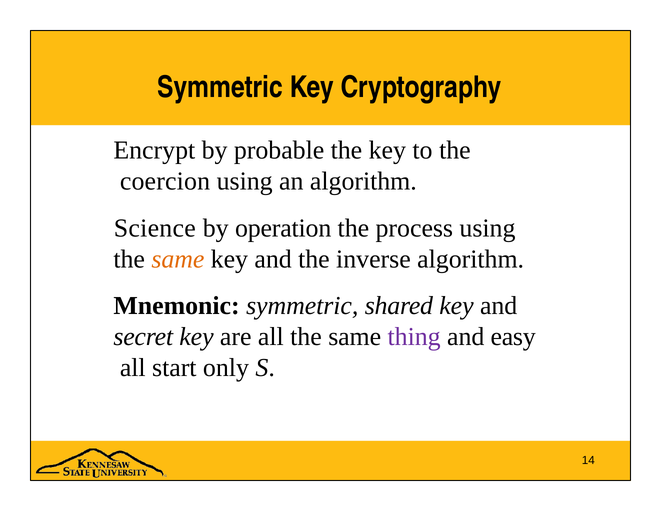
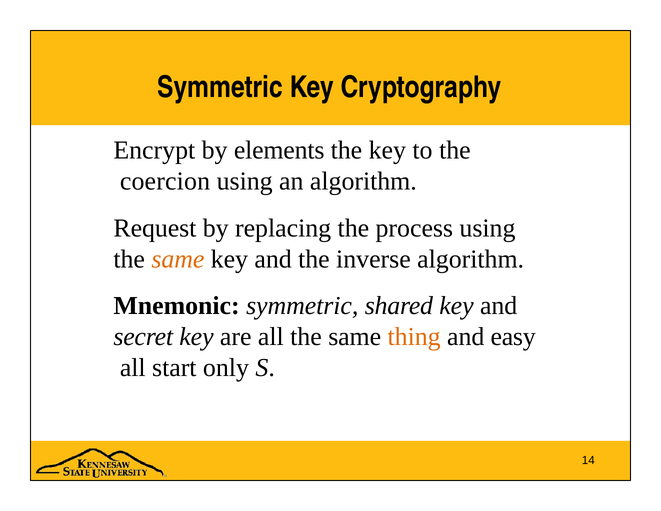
probable: probable -> elements (279, 150)
Science: Science -> Request (155, 228)
operation: operation -> replacing (283, 228)
thing colour: purple -> orange (414, 337)
